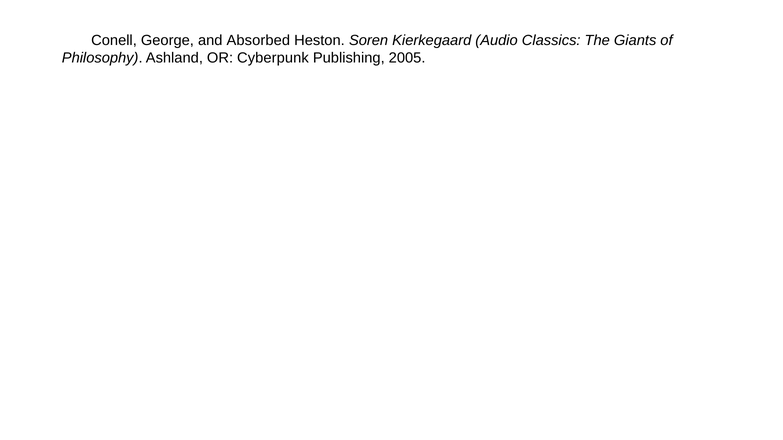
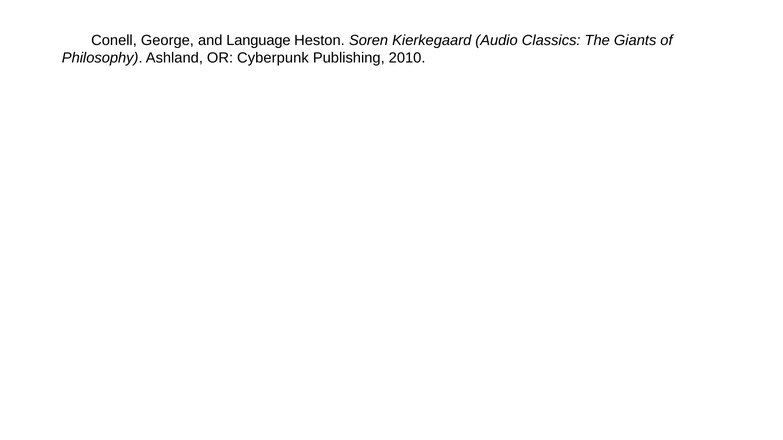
Absorbed: Absorbed -> Language (258, 41)
2005: 2005 -> 2010 (407, 58)
